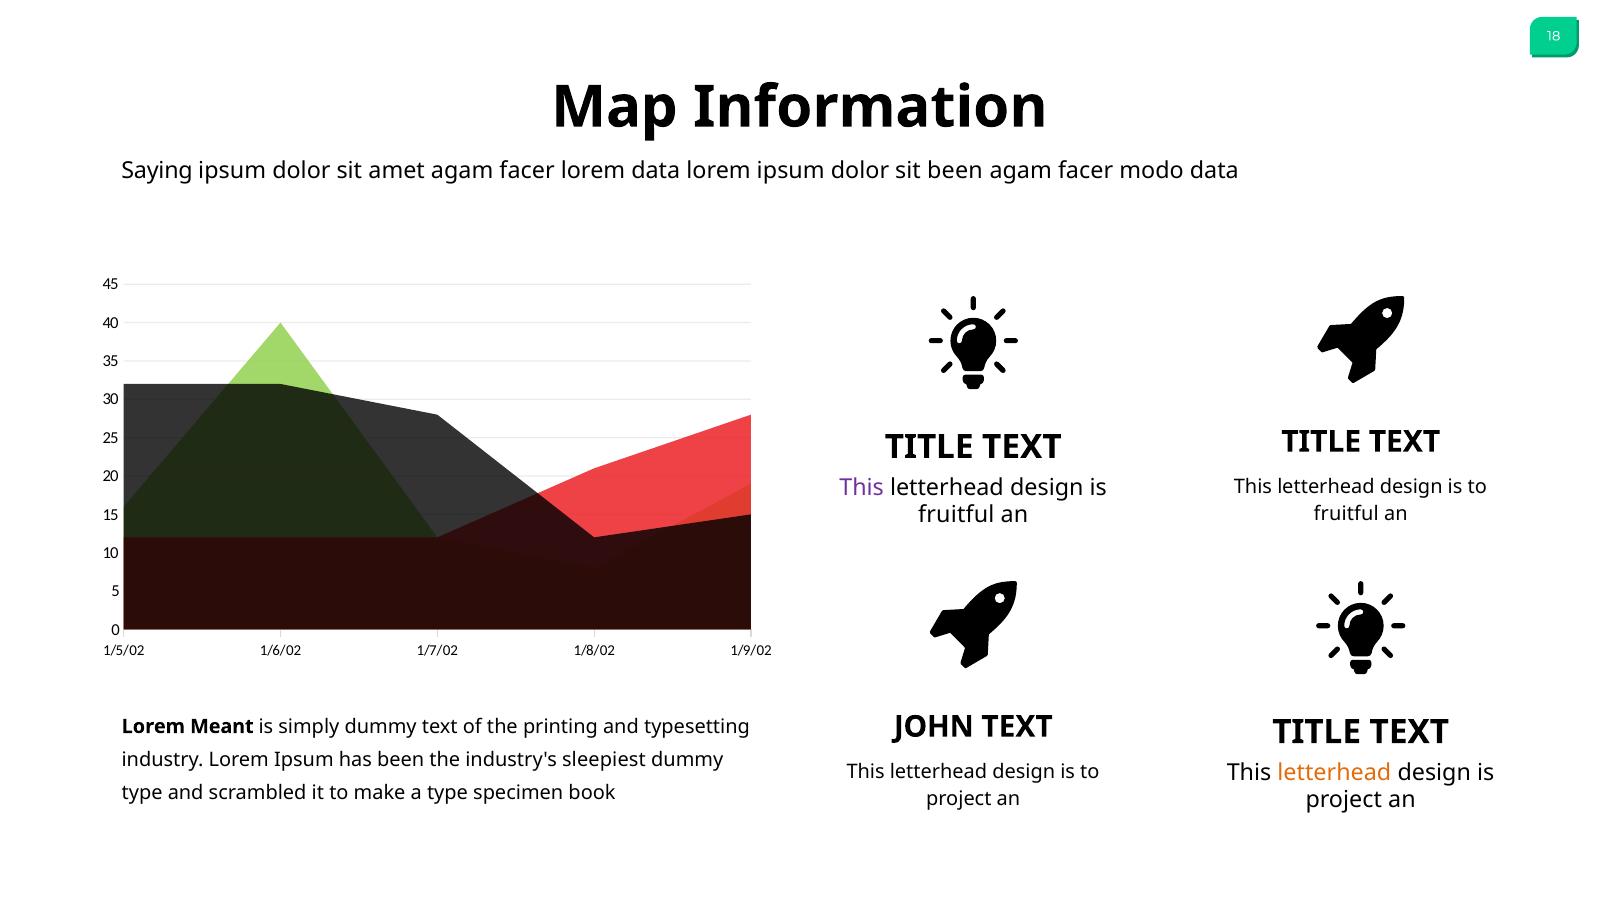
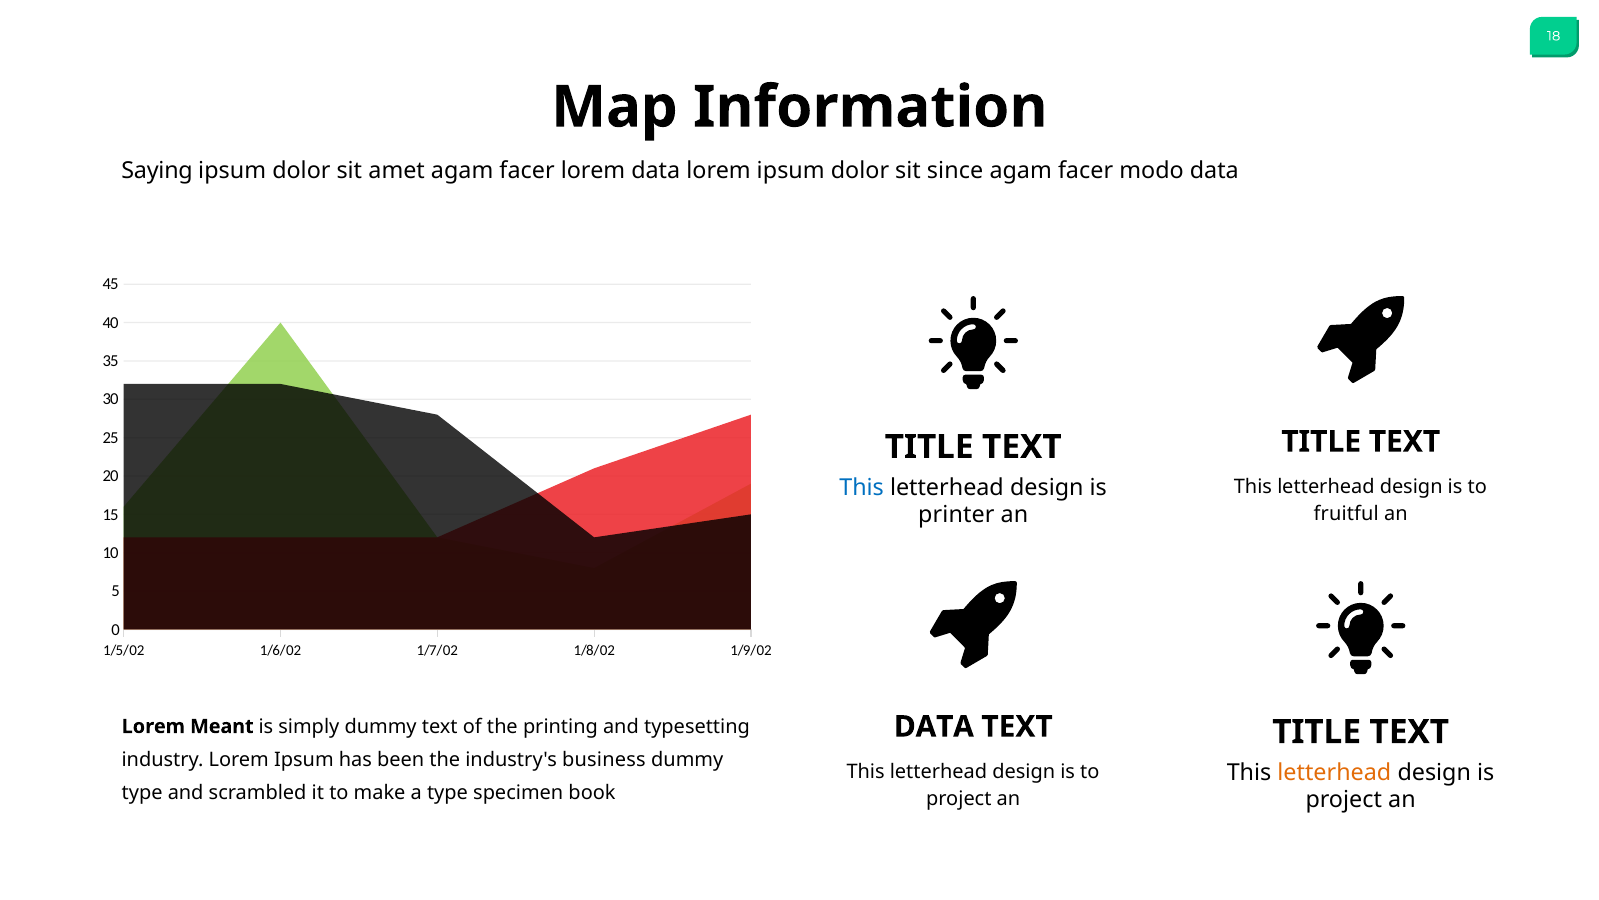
sit been: been -> since (955, 170)
This colour: purple -> blue (862, 488)
fruitful: fruitful -> printer (956, 514)
JOHN: JOHN -> DATA (934, 726)
sleepiest: sleepiest -> business (604, 759)
